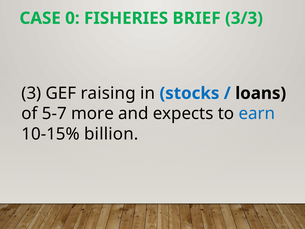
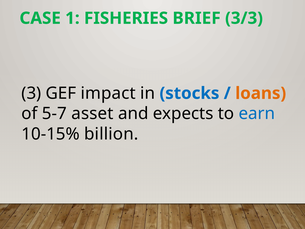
0: 0 -> 1 (72, 18)
raising: raising -> impact (108, 93)
loans colour: black -> orange (261, 93)
more: more -> asset (92, 114)
